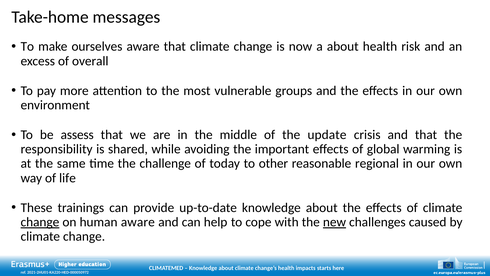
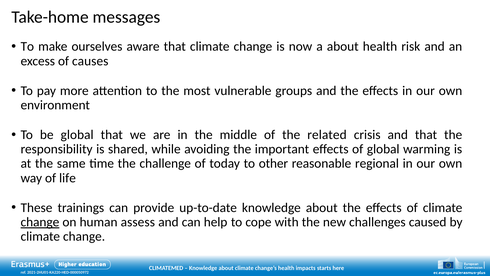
overall: overall -> causes (90, 61)
be assess: assess -> global (77, 135)
update: update -> related (327, 135)
human aware: aware -> assess (138, 222)
new underline: present -> none (334, 222)
